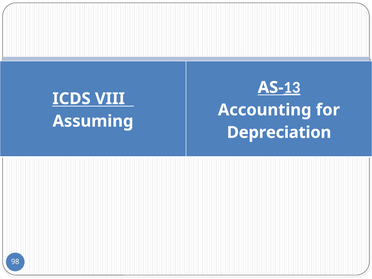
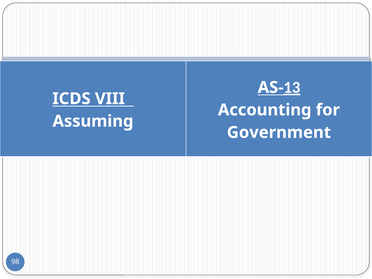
Depreciation: Depreciation -> Government (279, 132)
